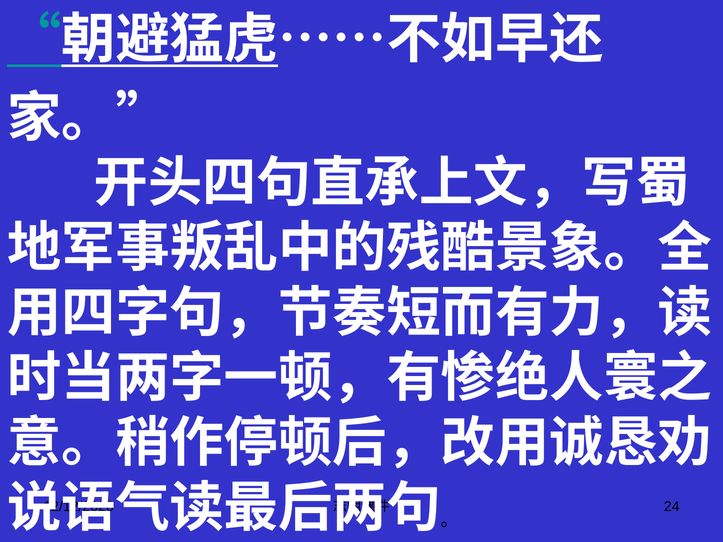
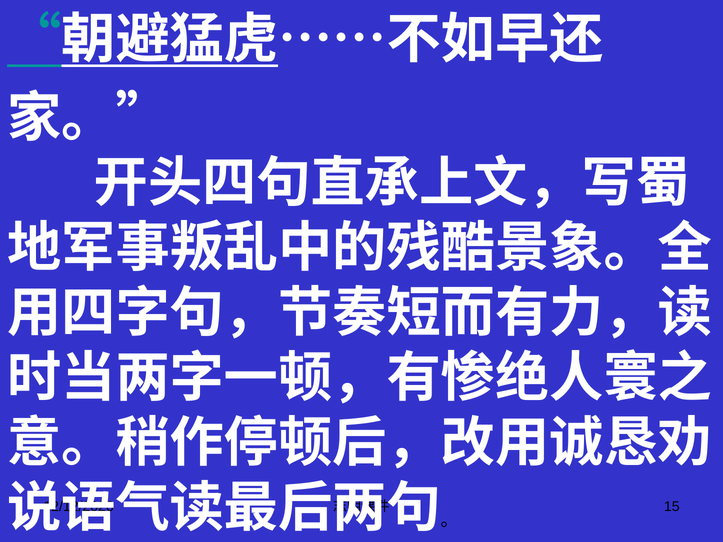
24: 24 -> 15 (672, 507)
